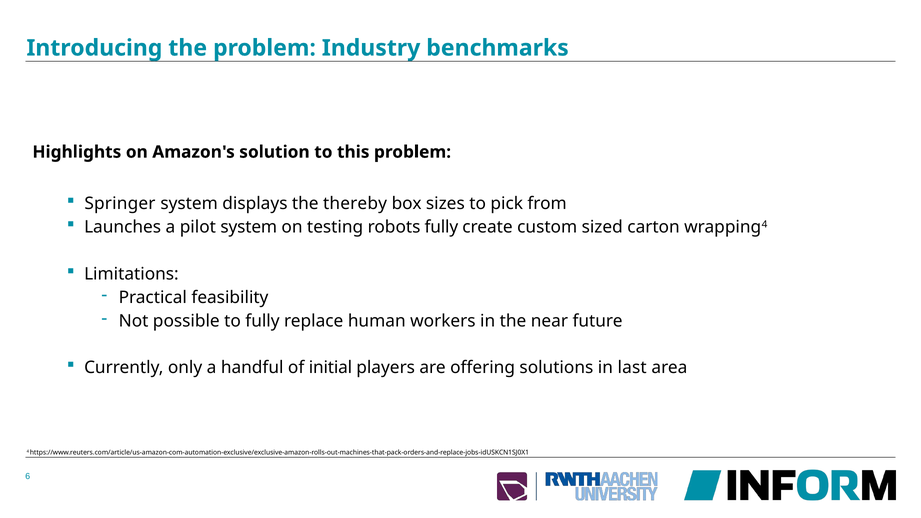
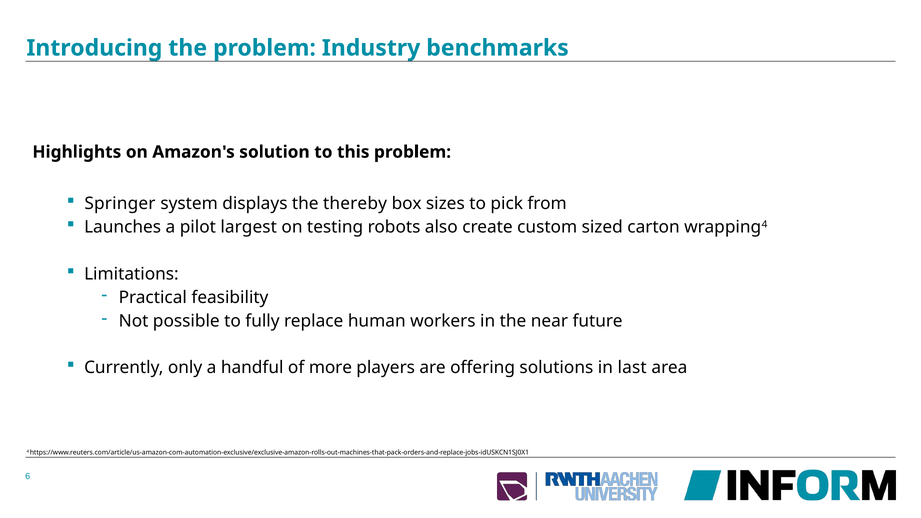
pilot system: system -> largest (249, 227)
robots fully: fully -> also (441, 227)
initial: initial -> more (330, 368)
